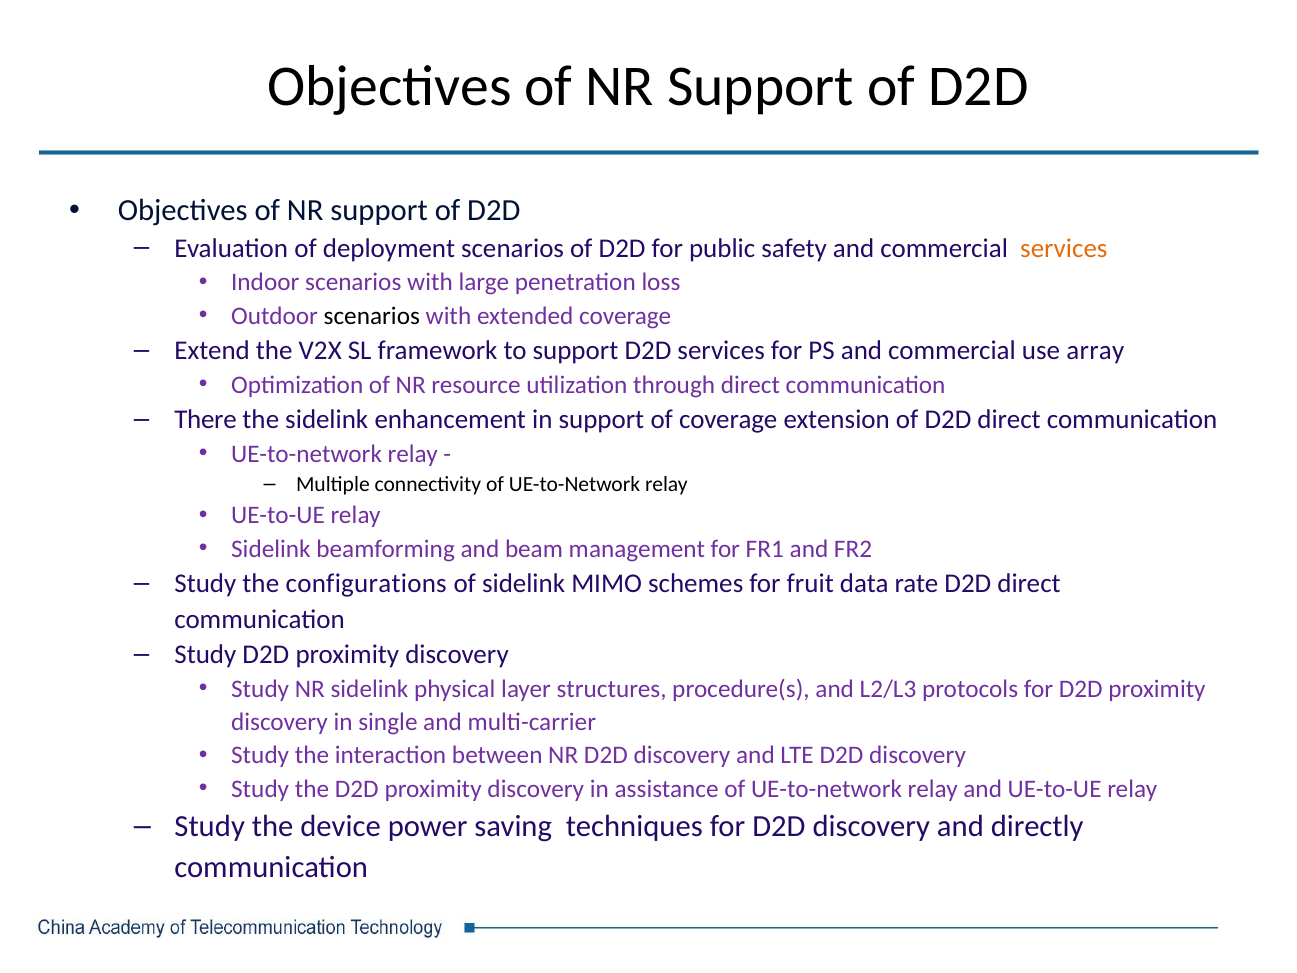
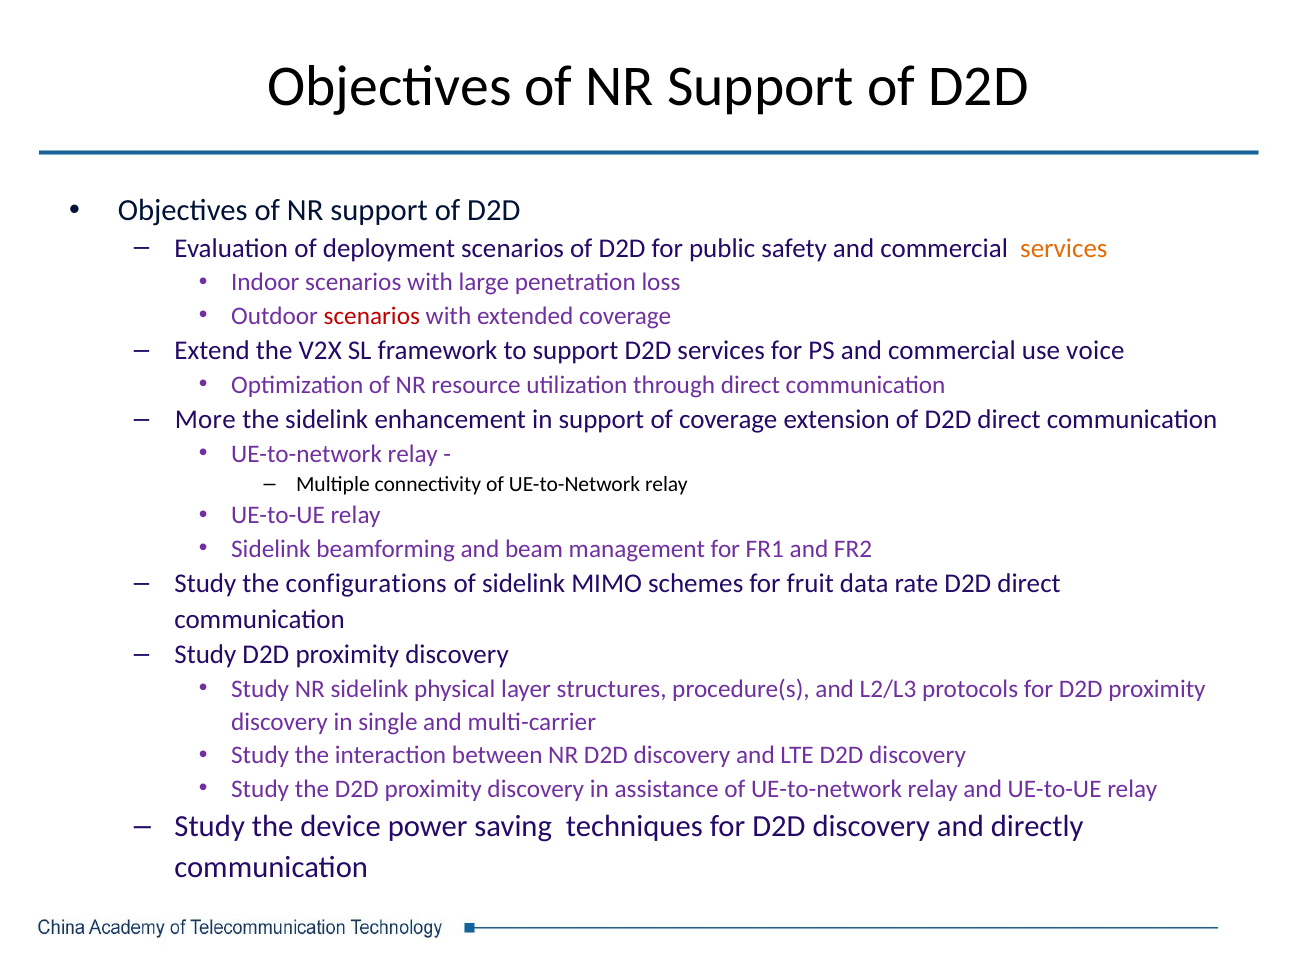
scenarios colour: black -> red (372, 316)
array: array -> voice (1095, 350)
There: There -> More (205, 419)
